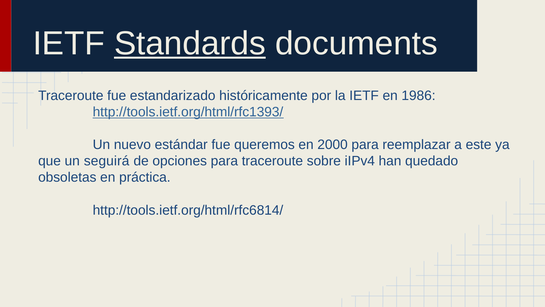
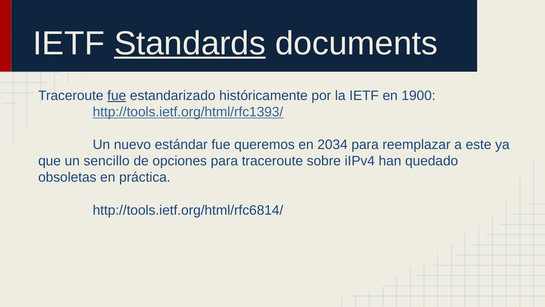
fue underline: none -> present (117, 95)
1986: 1986 -> 1900 (419, 95)
2000: 2000 -> 2034 (333, 144)
seguirá: seguirá -> sencillo (107, 161)
